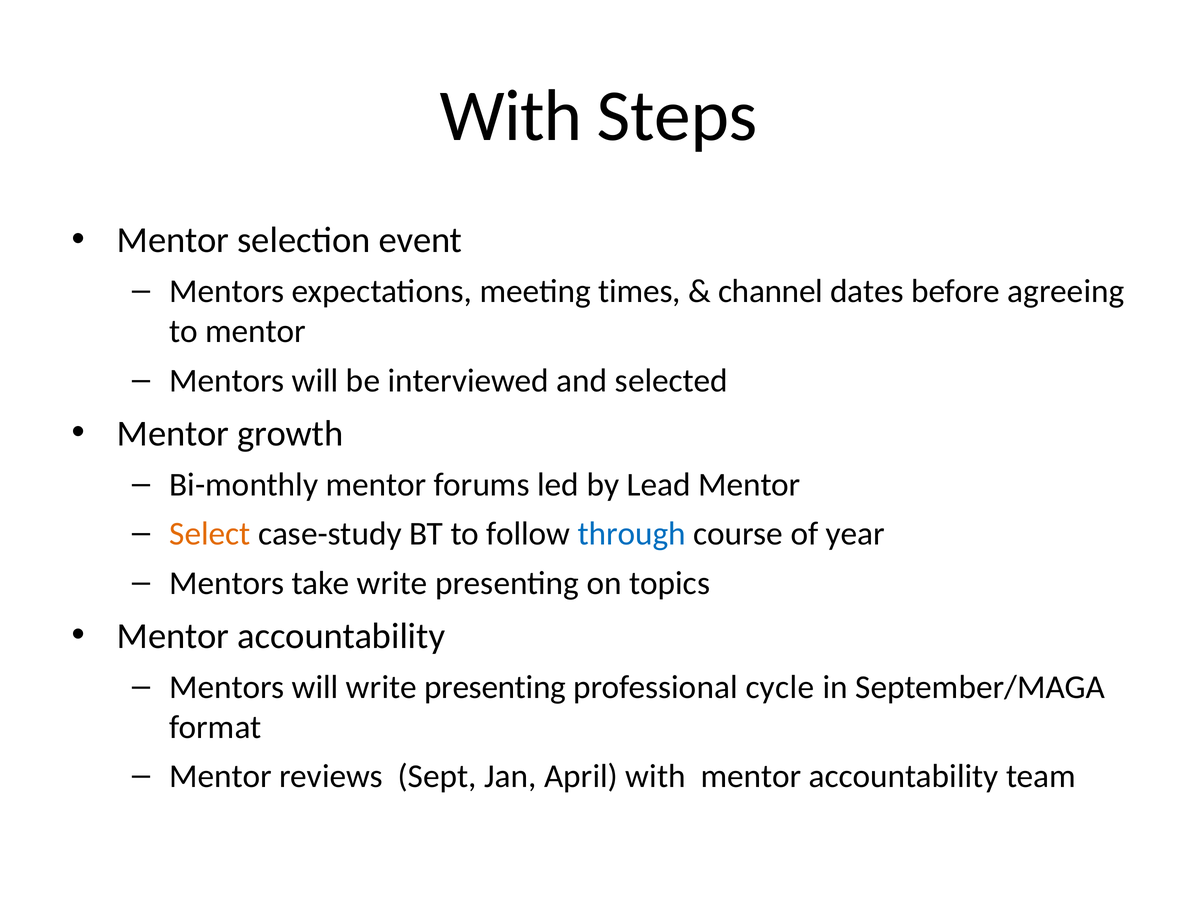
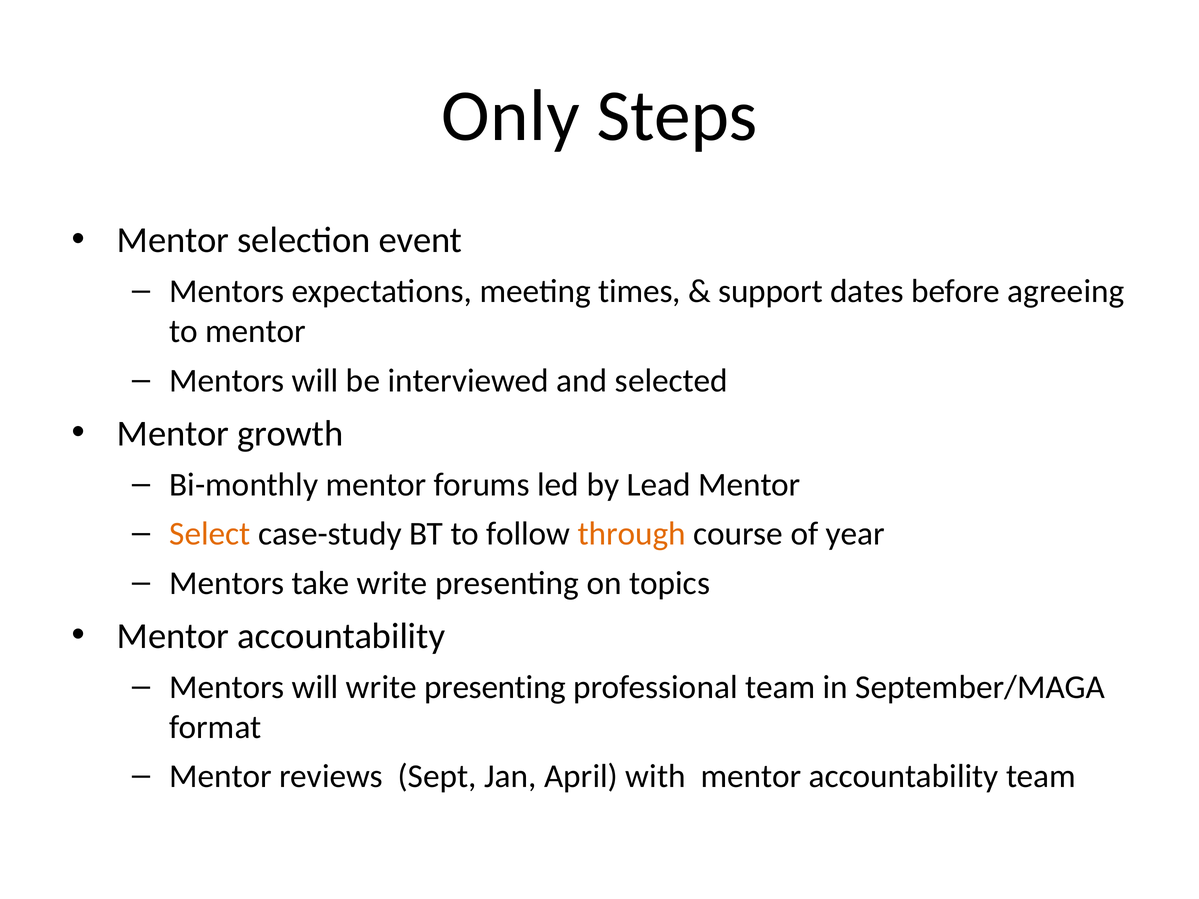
With: With -> Only (510, 116)
channel: channel -> support (771, 291)
through colour: blue -> orange (632, 534)
professional cycle: cycle -> team (780, 687)
